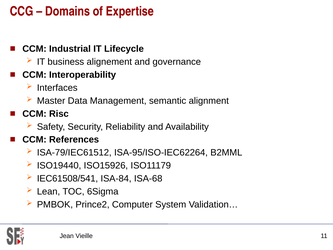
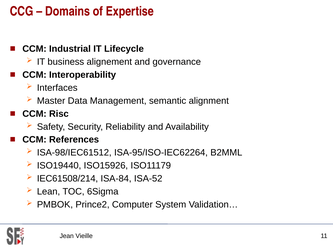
ISA-79/IEC61512: ISA-79/IEC61512 -> ISA-98/IEC61512 (74, 152)
IEC61508/541: IEC61508/541 -> IEC61508/214 (67, 178)
ISA-68: ISA-68 -> ISA-52 (148, 178)
